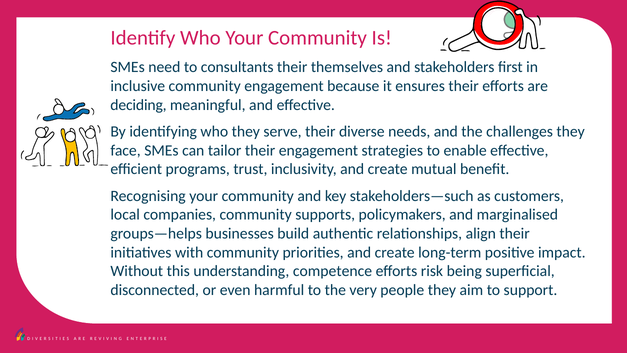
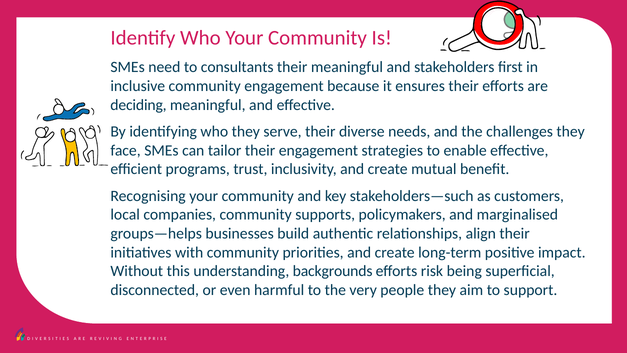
their themselves: themselves -> meaningful (347, 67)
competence: competence -> backgrounds (333, 271)
